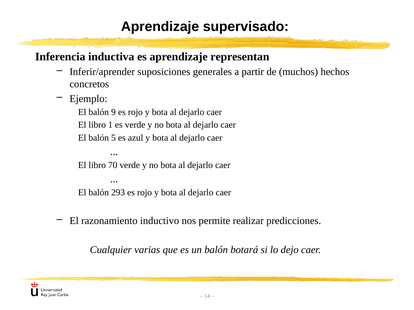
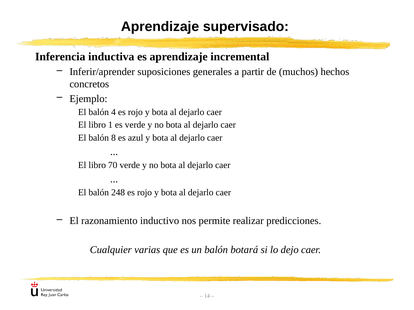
representan: representan -> incremental (240, 57)
9: 9 -> 4 (113, 112)
5: 5 -> 8 (113, 138)
293: 293 -> 248 (118, 193)
